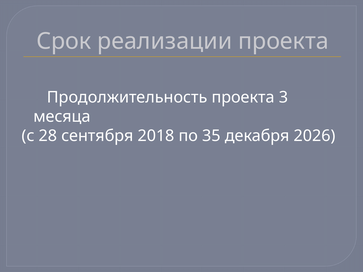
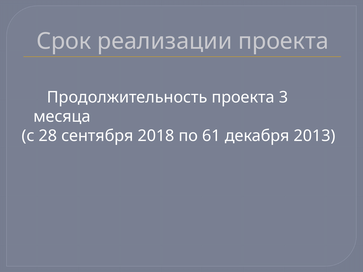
35: 35 -> 61 (211, 136)
2026: 2026 -> 2013 (314, 136)
